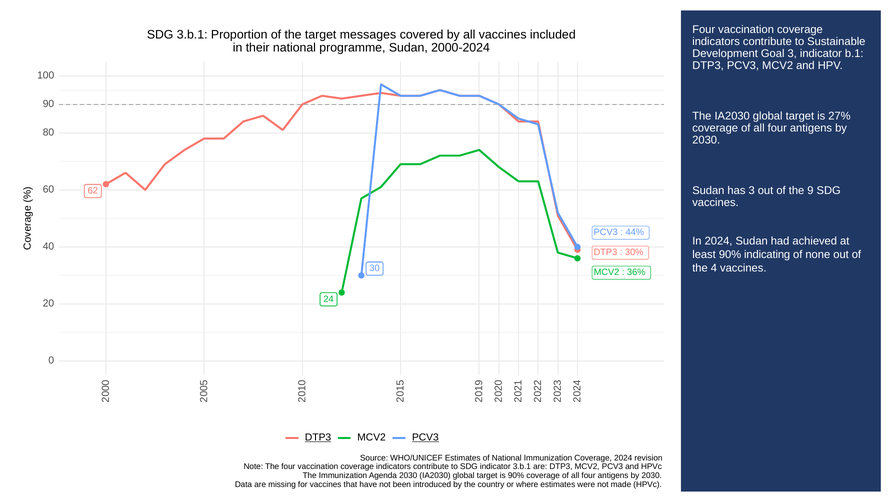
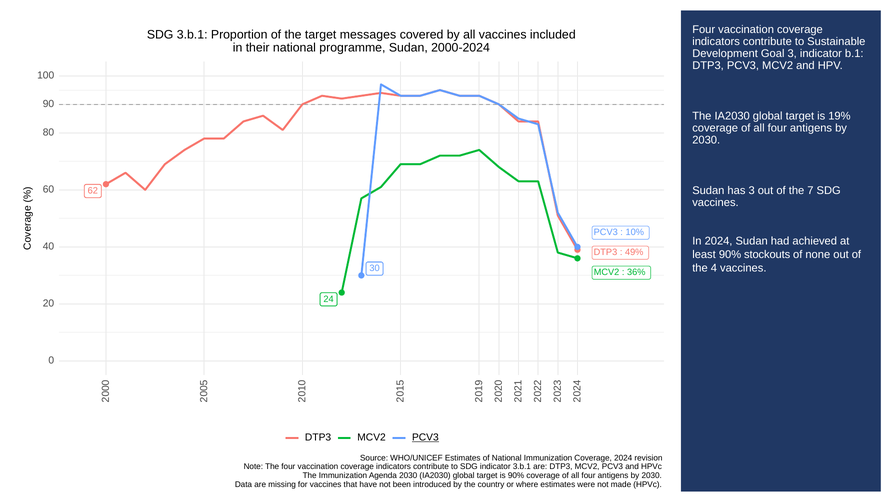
27%: 27% -> 19% (839, 116)
the 9: 9 -> 7 (810, 190)
44%: 44% -> 10% (635, 232)
30%: 30% -> 49% (634, 252)
indicating: indicating -> stockouts (767, 254)
DTP3 underline: present -> none (318, 437)
